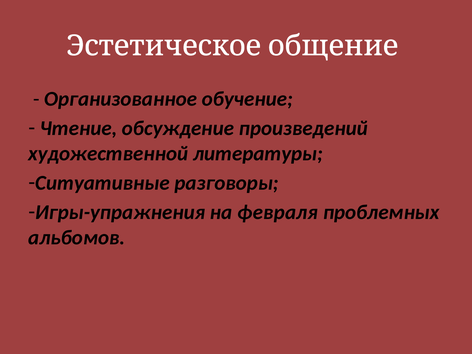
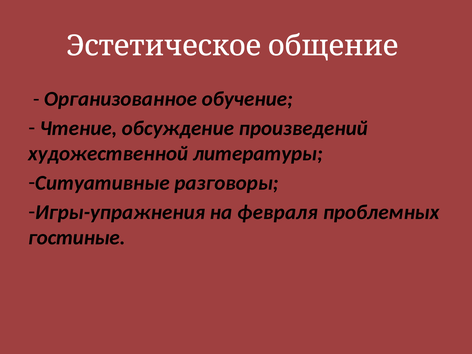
альбомов: альбомов -> гостиные (77, 238)
